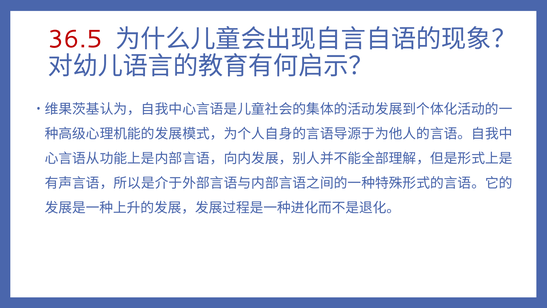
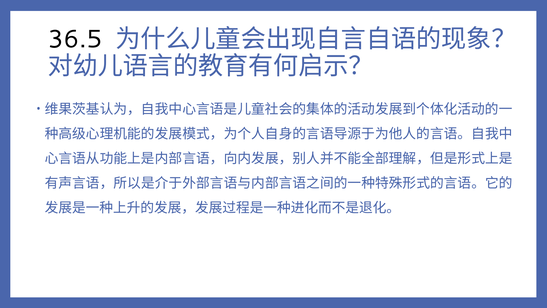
36.5 colour: red -> black (75, 39)
